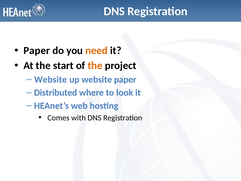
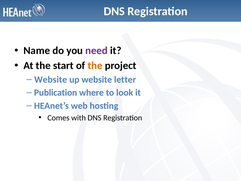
Paper: Paper -> Name (37, 51)
need colour: orange -> purple (96, 51)
website paper: paper -> letter (125, 79)
Distributed: Distributed -> Publication (56, 93)
